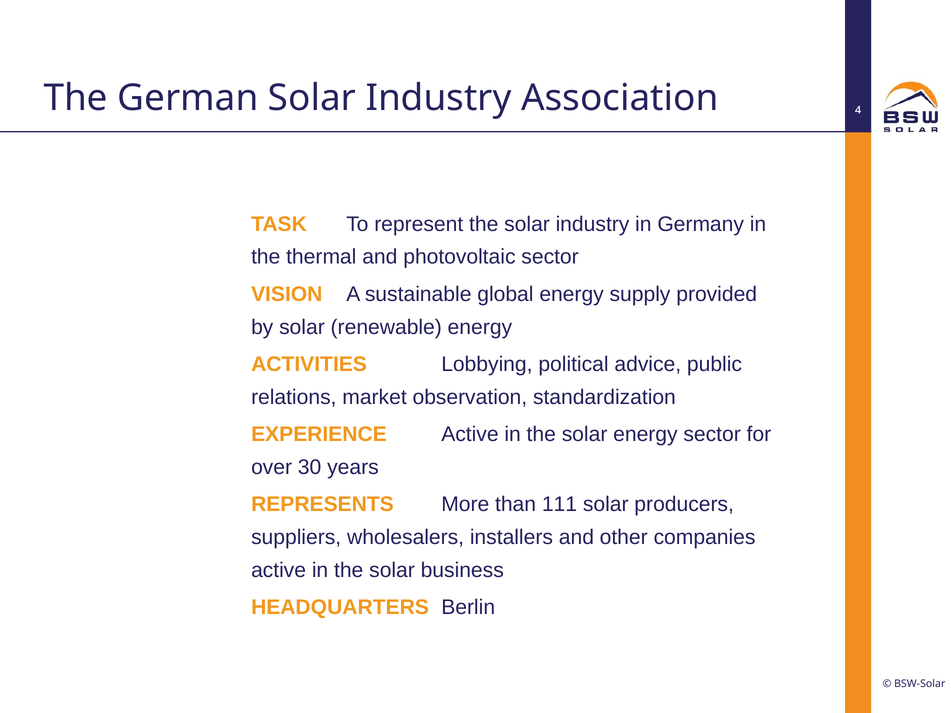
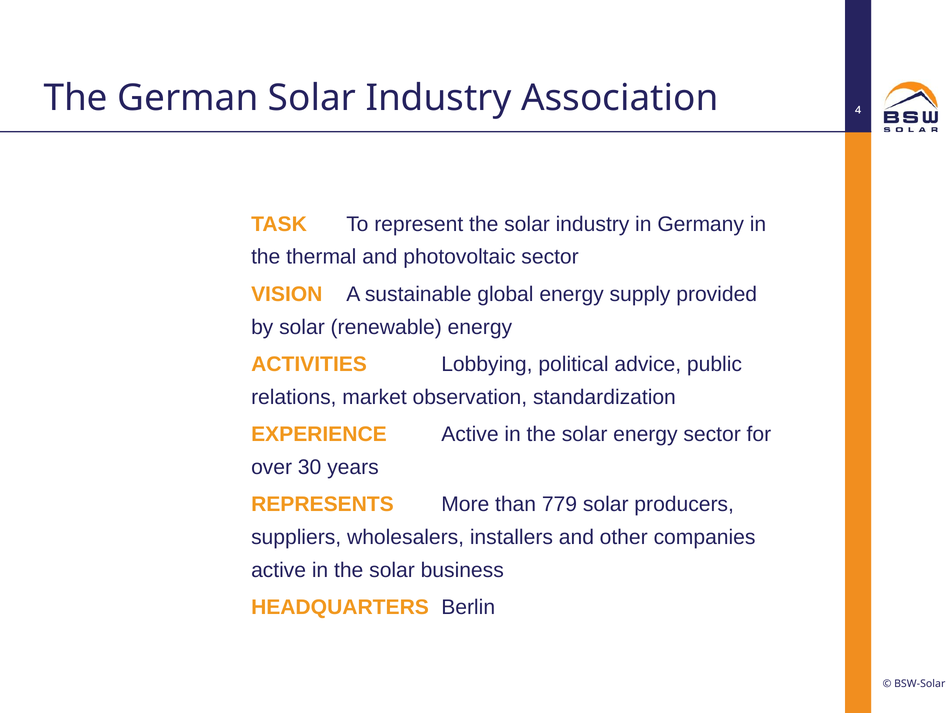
111: 111 -> 779 (559, 505)
